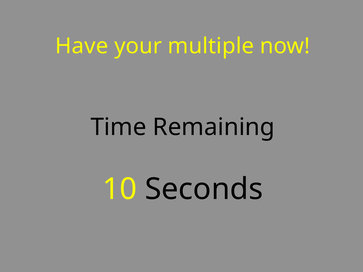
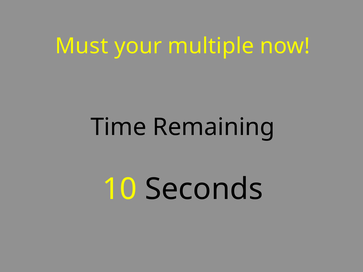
Have: Have -> Must (82, 46)
